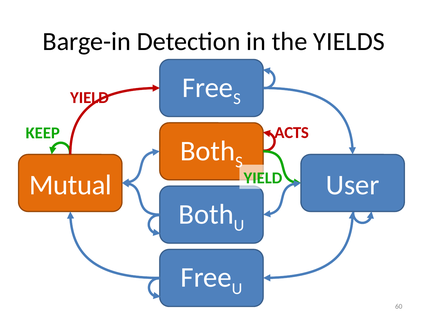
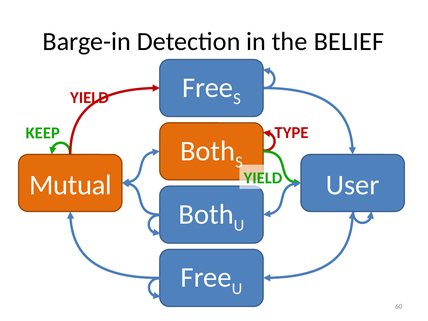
YIELDS: YIELDS -> BELIEF (349, 41)
ACTS: ACTS -> TYPE (291, 133)
